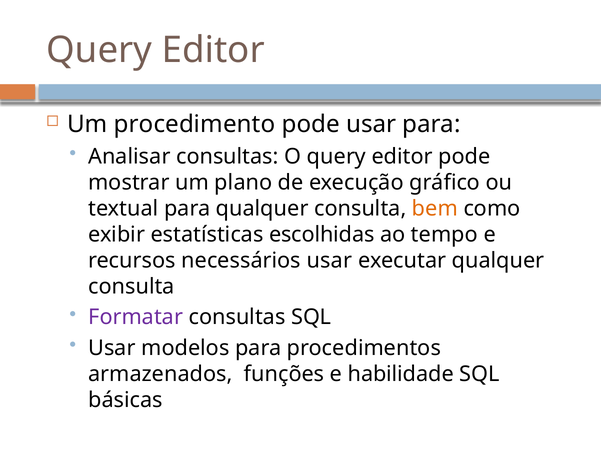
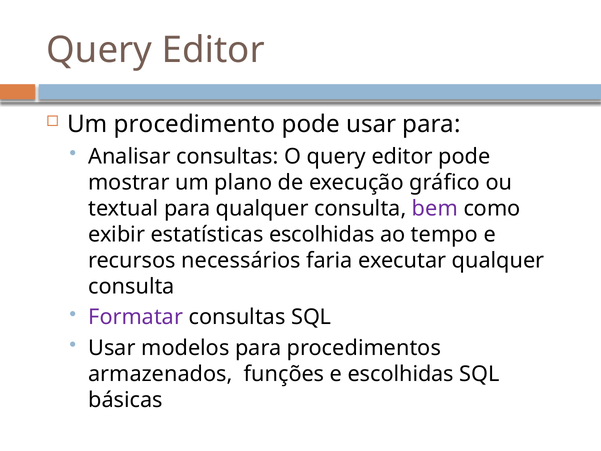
bem colour: orange -> purple (435, 208)
necessários usar: usar -> faria (330, 260)
e habilidade: habilidade -> escolhidas (401, 374)
